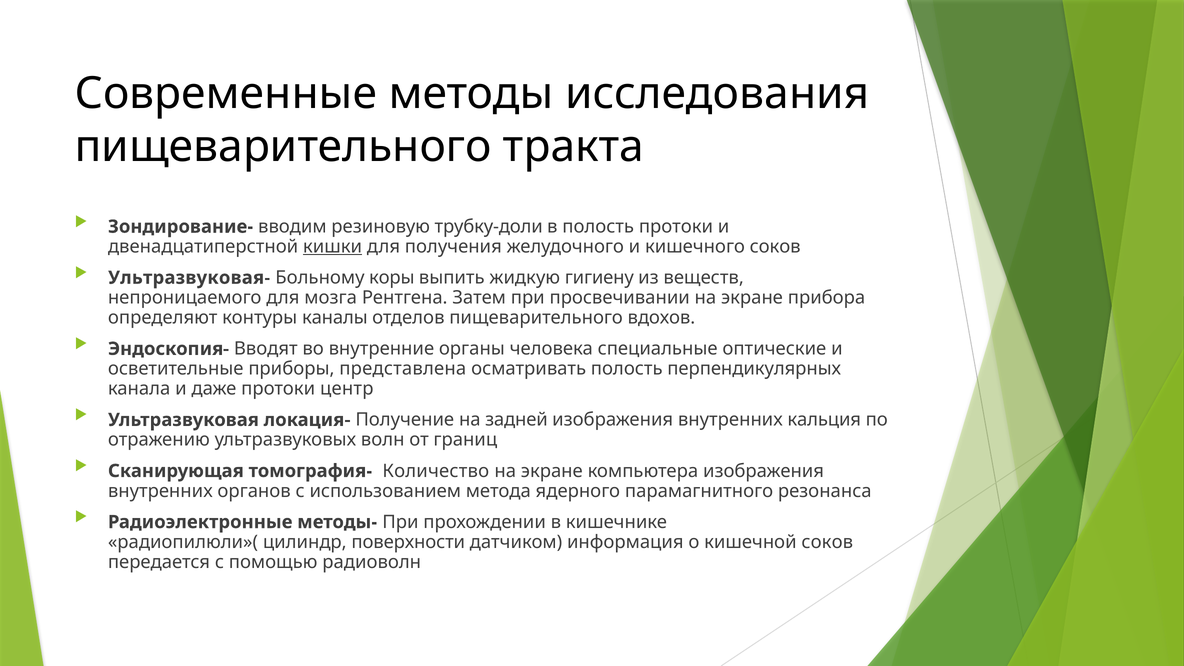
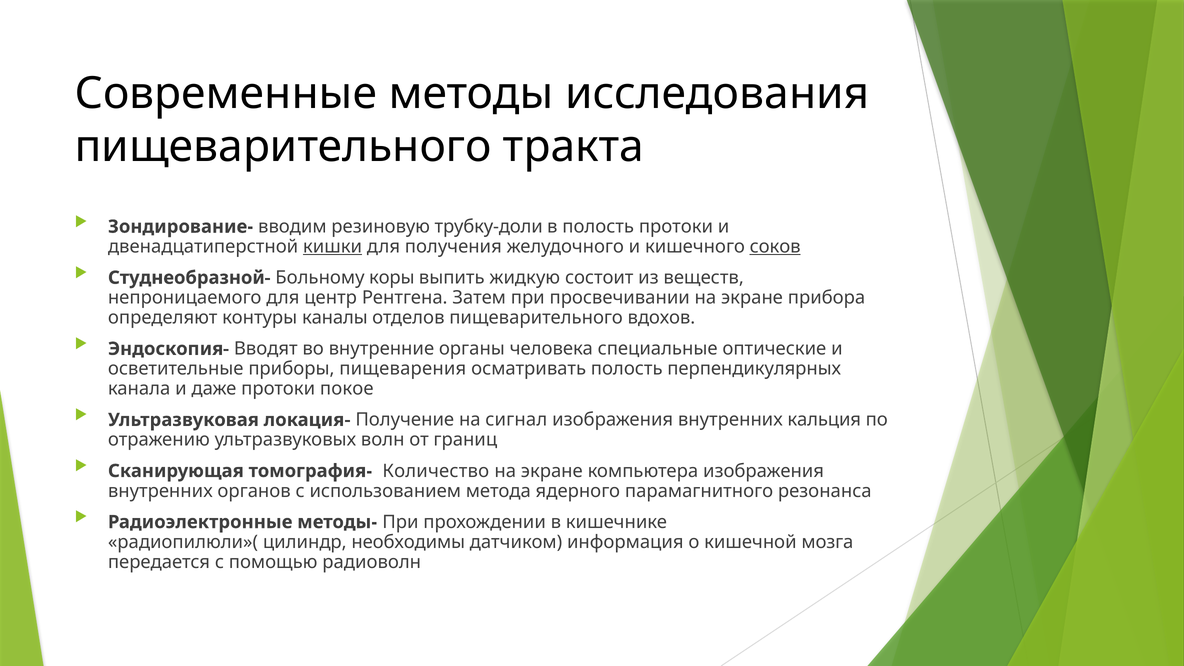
соков underline: none -> present (775, 247)
Ультразвуковая-: Ультразвуковая- -> Студнеобразной- (189, 278)
гигиену: гигиену -> состоит (599, 278)
мозга: мозга -> центр (331, 298)
представлена: представлена -> пищеварения (403, 369)
центр: центр -> покое (347, 389)
задней: задней -> сигнал (516, 420)
поверхности: поверхности -> необходимы (408, 542)
кишечной соков: соков -> мозга (827, 542)
